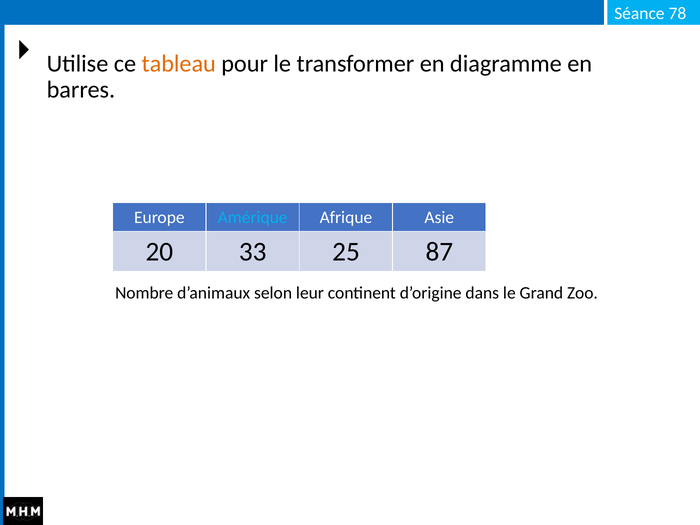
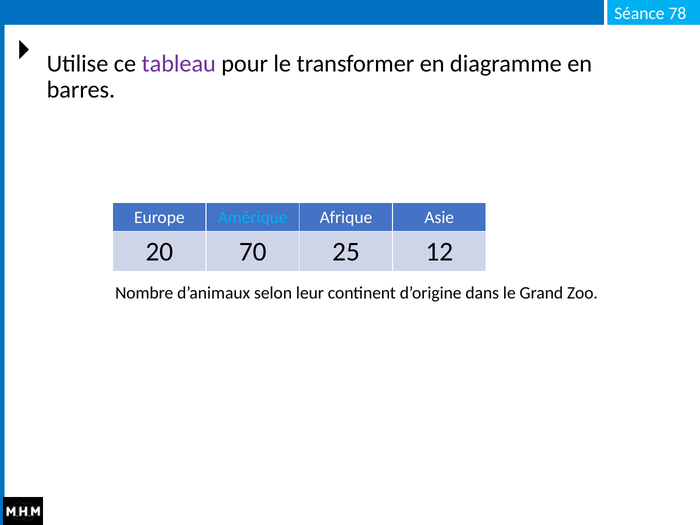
tableau colour: orange -> purple (179, 64)
33: 33 -> 70 (253, 252)
87: 87 -> 12 (439, 252)
